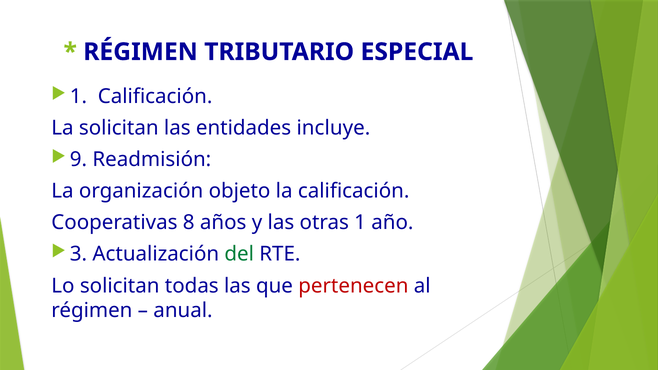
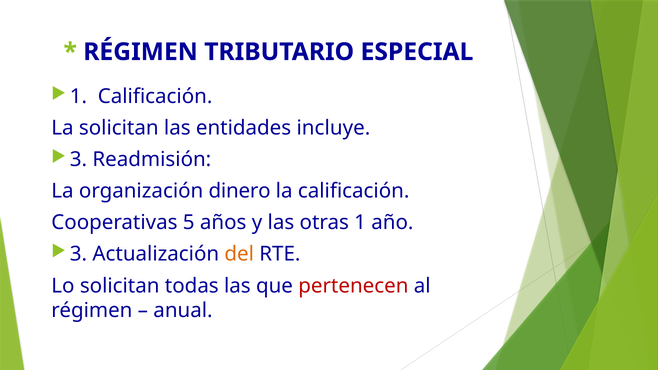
9: 9 -> 3 (79, 160)
objeto: objeto -> dinero (240, 191)
8: 8 -> 5 (189, 223)
del colour: green -> orange (239, 254)
